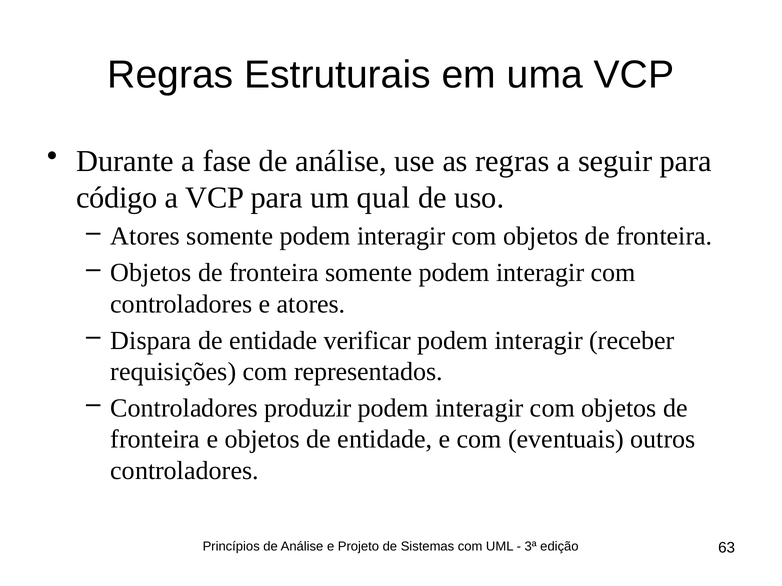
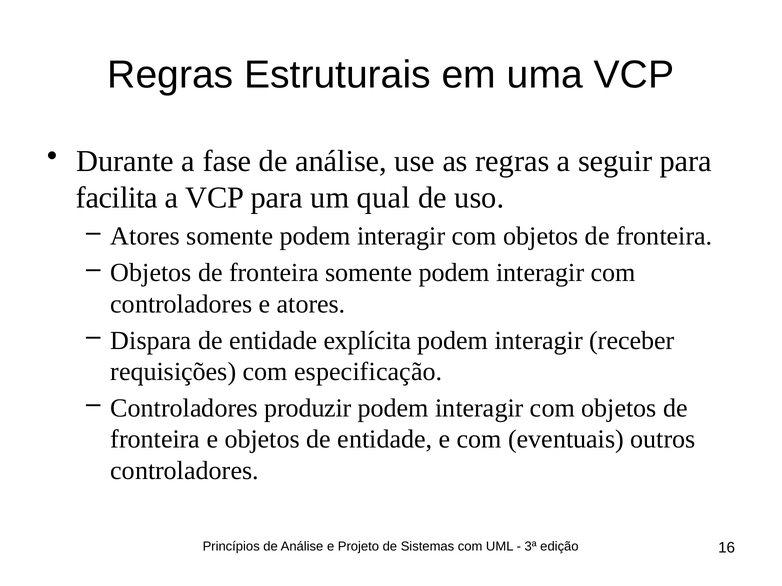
código: código -> facilita (117, 198)
verificar: verificar -> explícita (367, 341)
representados: representados -> especificação (368, 372)
63: 63 -> 16 (727, 548)
